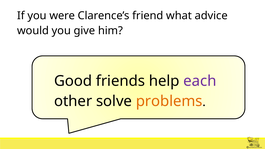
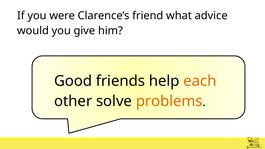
each colour: purple -> orange (200, 81)
